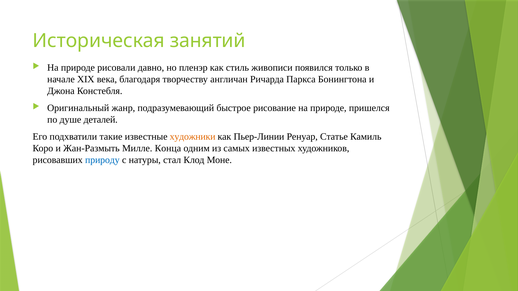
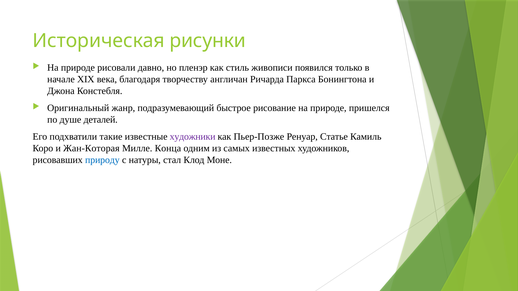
занятий: занятий -> рисунки (208, 41)
художники colour: orange -> purple (193, 137)
Пьер-Линии: Пьер-Линии -> Пьер-Позже (259, 137)
Жан-Размыть: Жан-Размыть -> Жан-Которая (91, 148)
